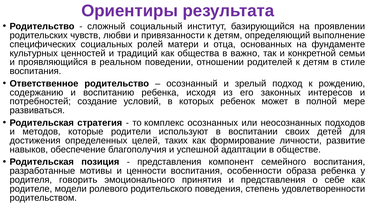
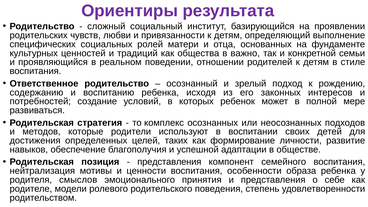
разработанные: разработанные -> нейтрализация (42, 171)
говорить: говорить -> смыслов (78, 180)
